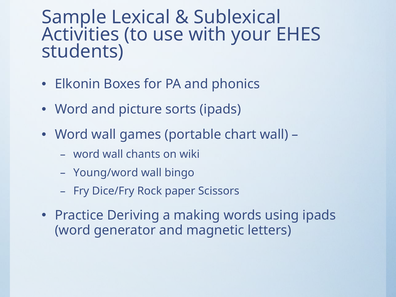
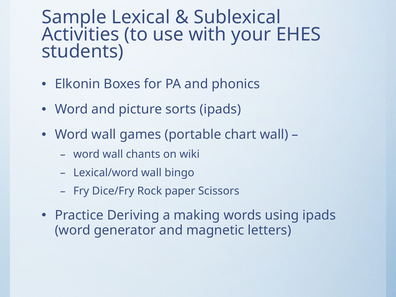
Young/word: Young/word -> Lexical/word (106, 173)
